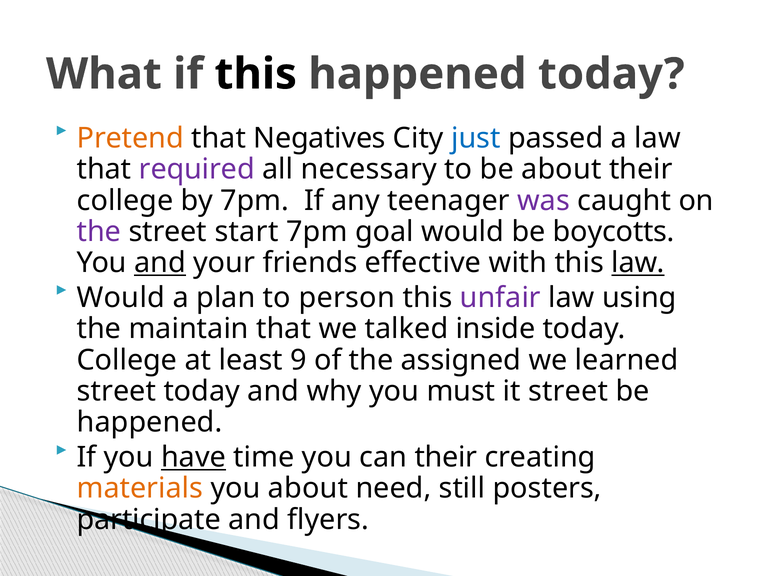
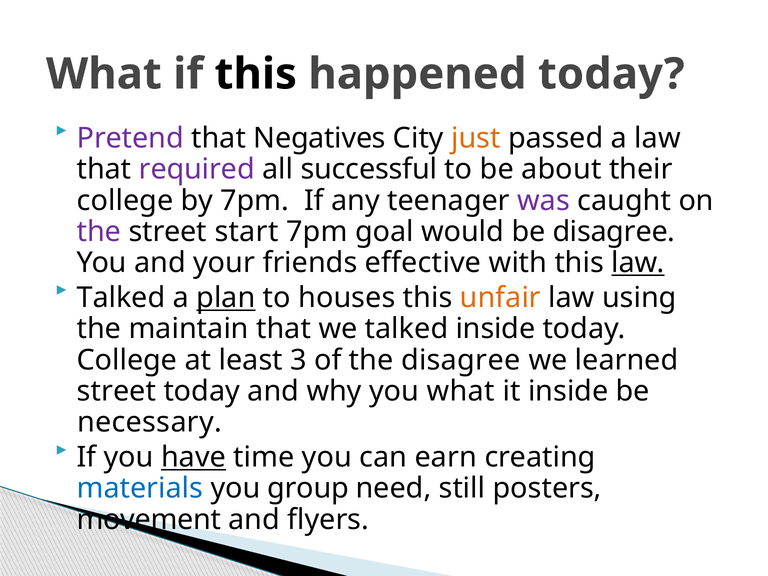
Pretend colour: orange -> purple (130, 138)
just colour: blue -> orange (476, 138)
necessary: necessary -> successful (369, 169)
be boycotts: boycotts -> disagree (614, 232)
and underline: present -> none (160, 263)
Would: Would -> Talked (121, 298)
plan underline: none -> present (226, 298)
person: person -> houses (347, 298)
unfair colour: purple -> orange (500, 298)
9: 9 -> 3 (298, 360)
the assigned: assigned -> disagree (461, 360)
you must: must -> what (461, 391)
it street: street -> inside (568, 391)
happened: happened -> necessary (149, 422)
can their: their -> earn (446, 457)
materials colour: orange -> blue (140, 488)
you about: about -> group (308, 488)
participate: participate -> movement (149, 520)
